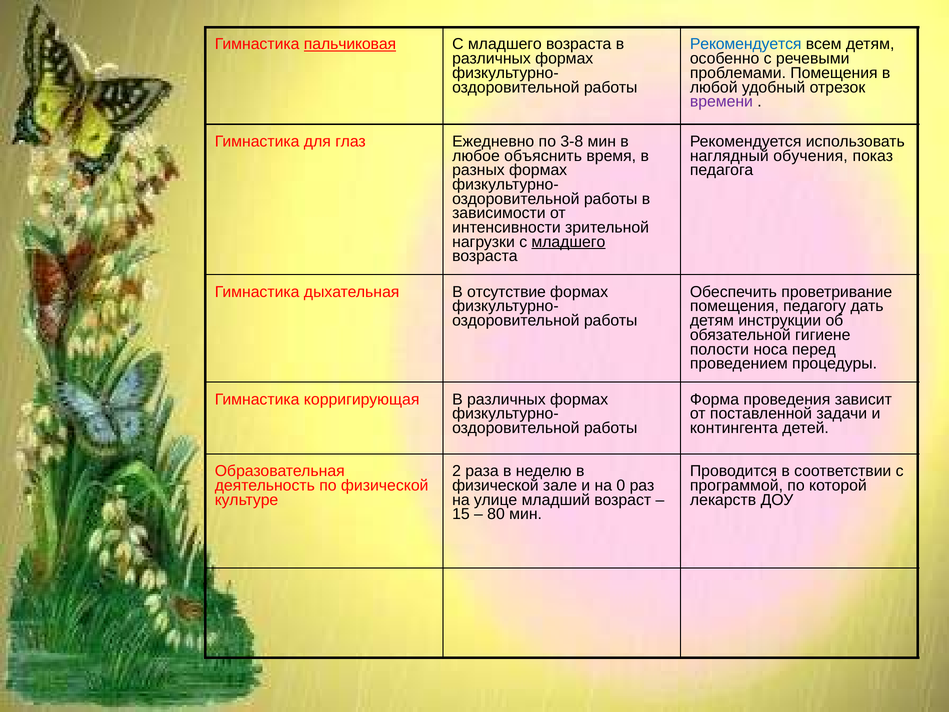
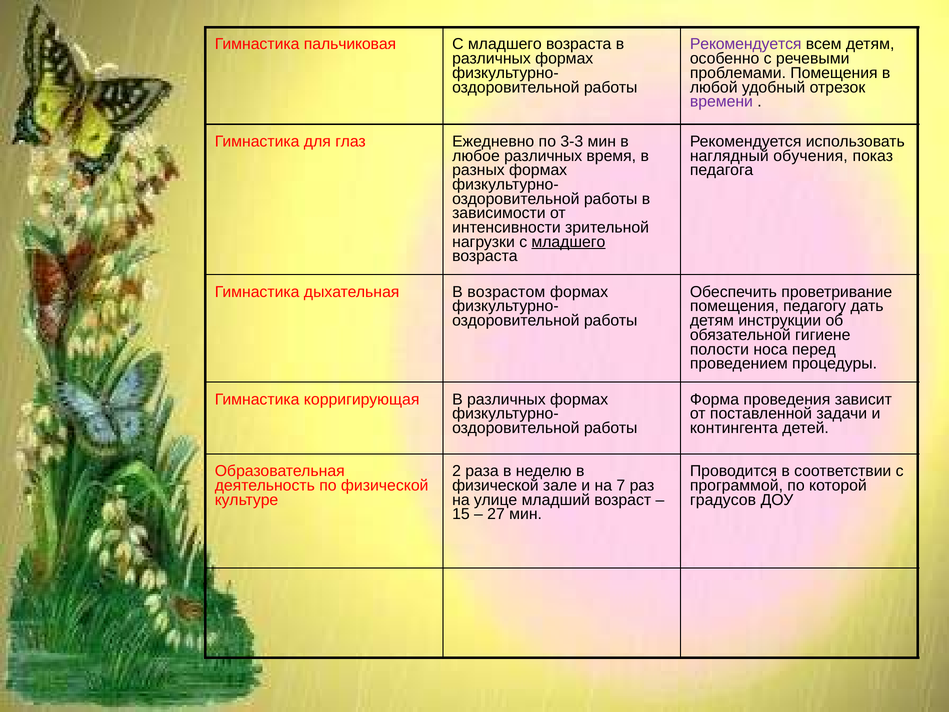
пальчиковая underline: present -> none (350, 44)
Рекомендуется colour: blue -> purple (746, 44)
3-8: 3-8 -> 3-3 (572, 141)
любое объяснить: объяснить -> различных (543, 156)
отсутствие: отсутствие -> возрастом (506, 292)
0: 0 -> 7 (621, 485)
лекарств: лекарств -> градусов (723, 500)
80: 80 -> 27 (496, 514)
